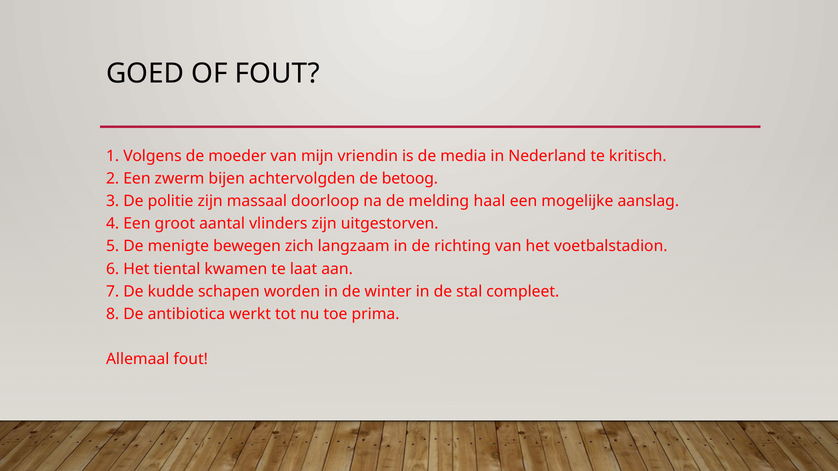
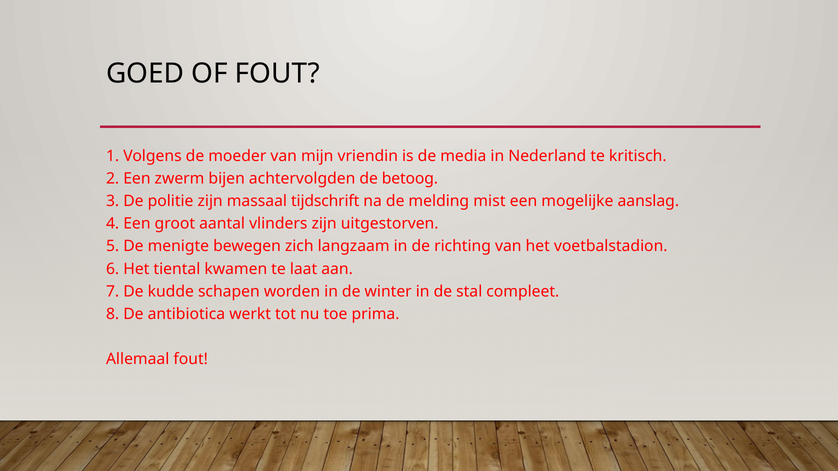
doorloop: doorloop -> tijdschrift (325, 201)
haal: haal -> mist (489, 201)
